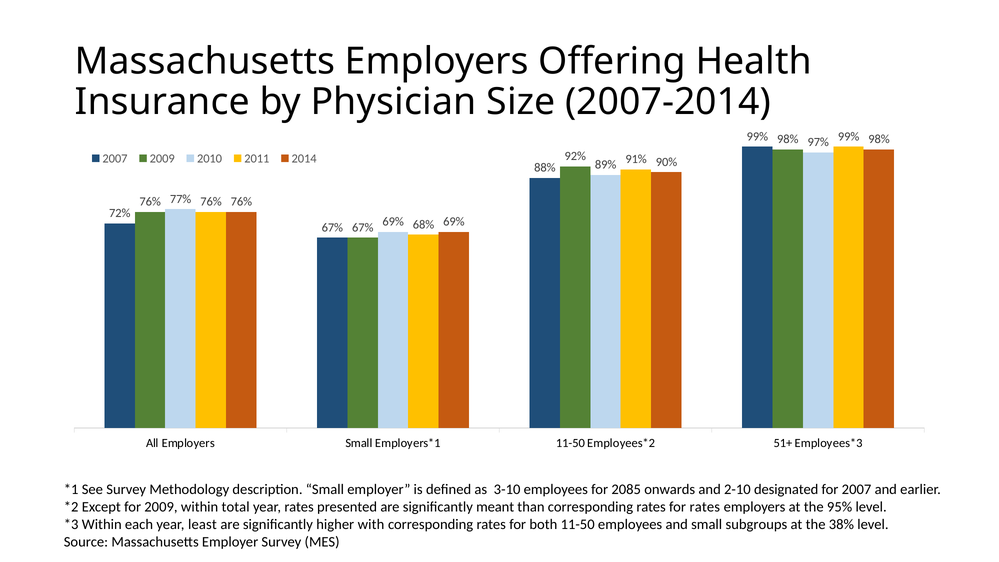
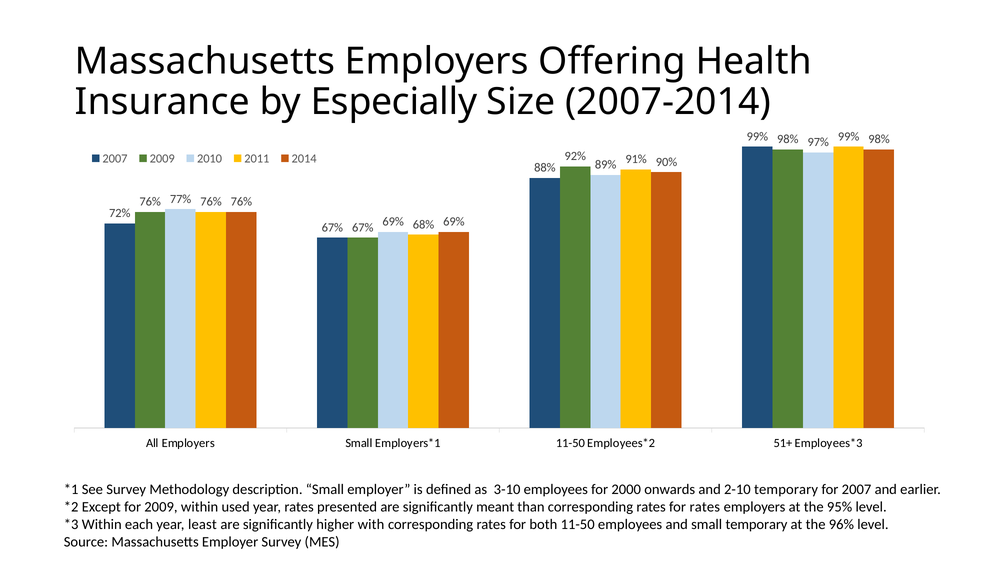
Physician: Physician -> Especially (394, 102)
2085: 2085 -> 2000 (626, 490)
2-10 designated: designated -> temporary (786, 490)
total: total -> used (236, 507)
small subgroups: subgroups -> temporary (756, 524)
38%: 38% -> 96% (841, 524)
